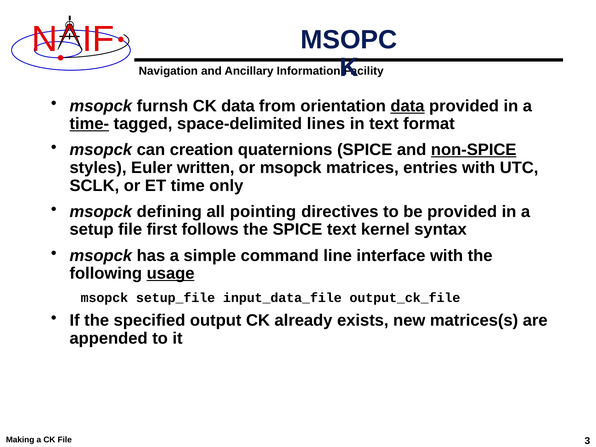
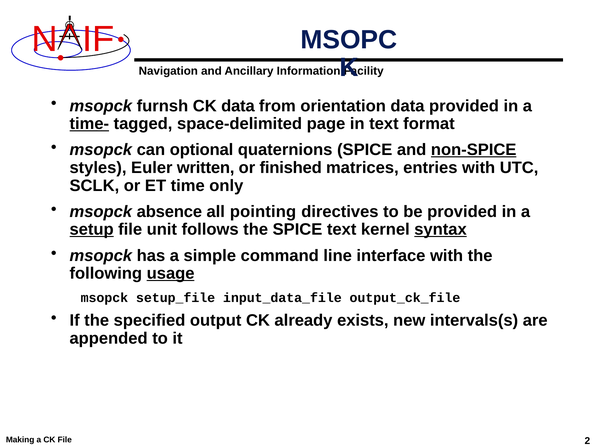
data underline: present -> none (407, 106)
lines: lines -> page (326, 124)
creation: creation -> optional (202, 150)
or msopck: msopck -> finished (291, 168)
defining: defining -> absence (169, 212)
setup underline: none -> present (92, 230)
first: first -> unit (162, 230)
syntax underline: none -> present (440, 230)
matrices(s: matrices(s -> intervals(s (474, 321)
3: 3 -> 2 (587, 441)
